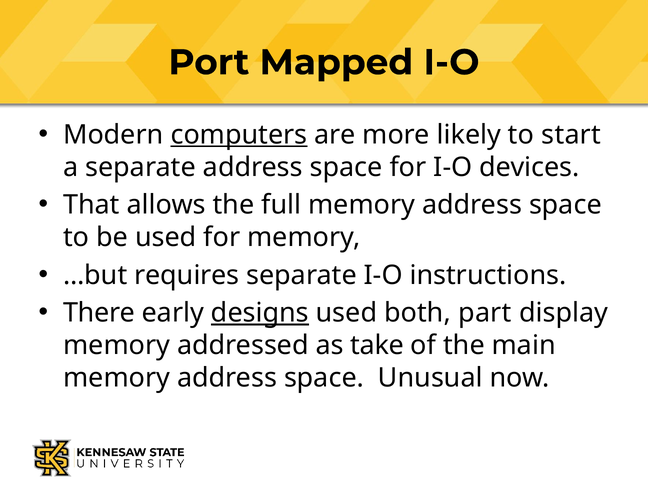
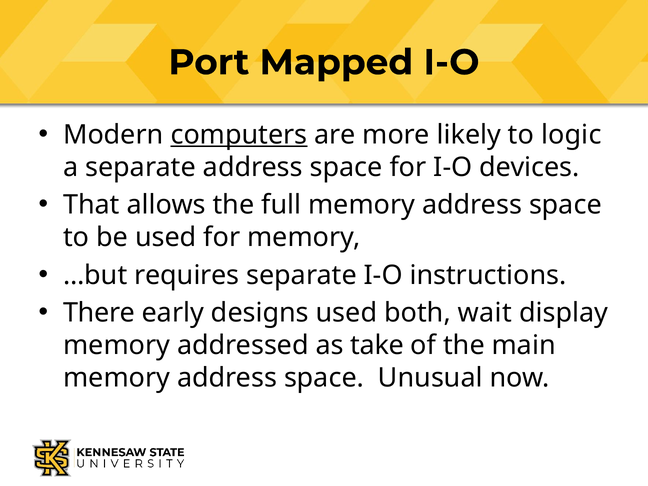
start: start -> logic (571, 135)
designs underline: present -> none (260, 313)
part: part -> wait (485, 313)
